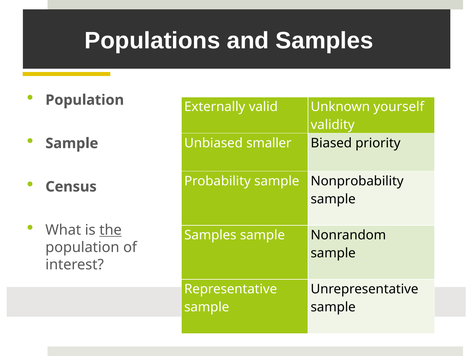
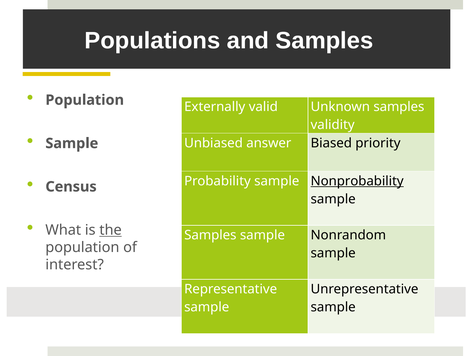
Unknown yourself: yourself -> samples (399, 107)
smaller: smaller -> answer (269, 143)
Nonprobability underline: none -> present (357, 181)
